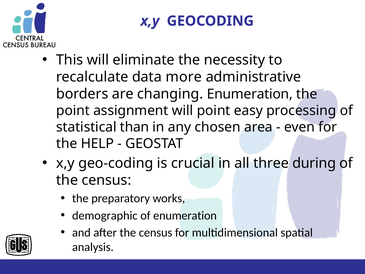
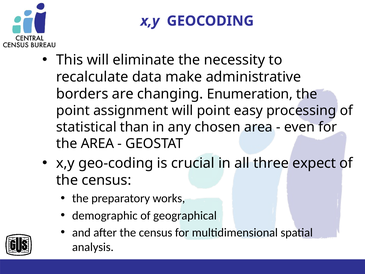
more: more -> make (184, 77)
the HELP: HELP -> AREA (97, 143)
during: during -> expect (314, 163)
of enumeration: enumeration -> geographical (185, 215)
